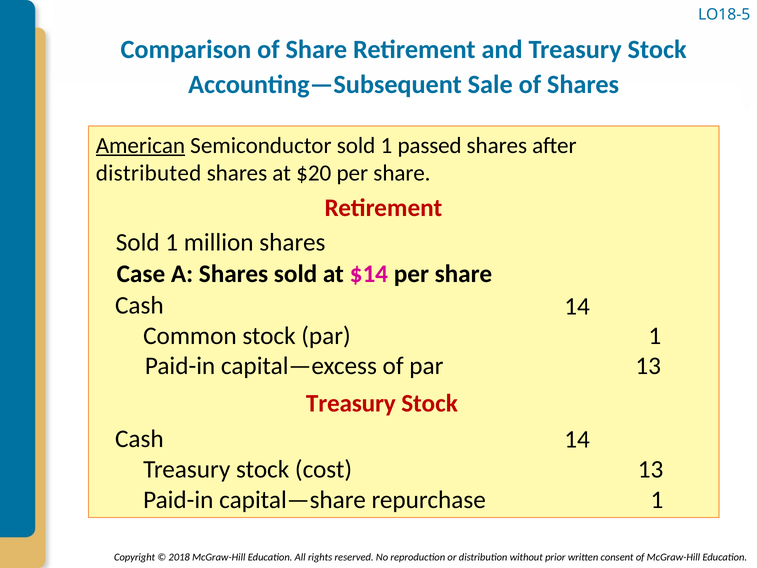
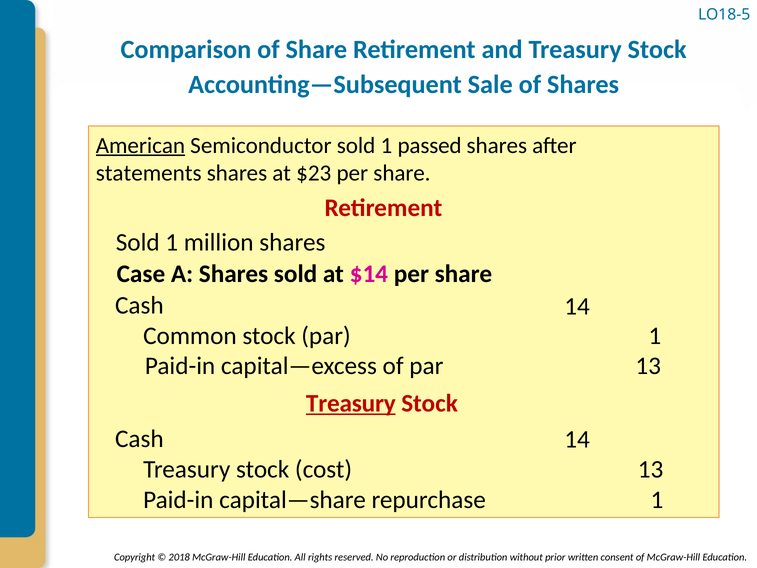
distributed: distributed -> statements (149, 173)
$20: $20 -> $23 (314, 173)
Treasury underline: none -> present (351, 403)
